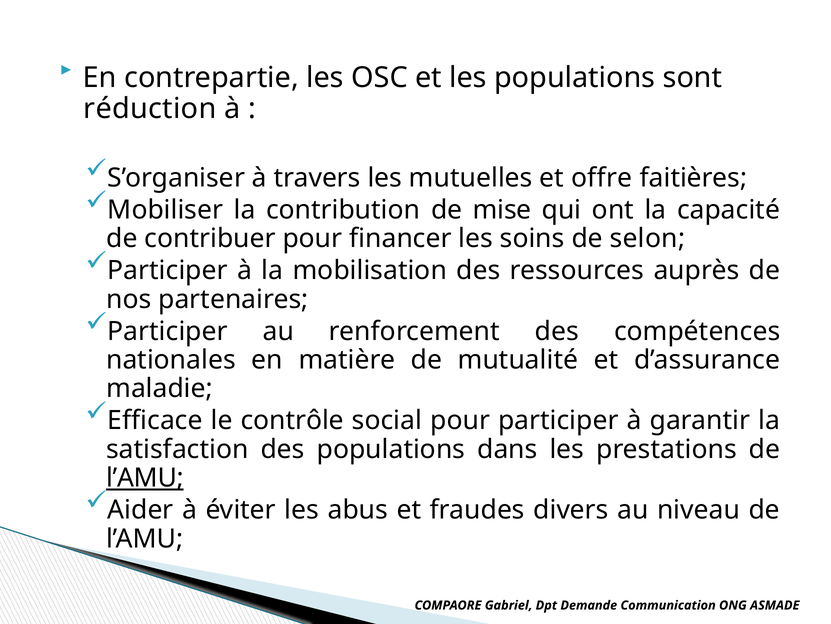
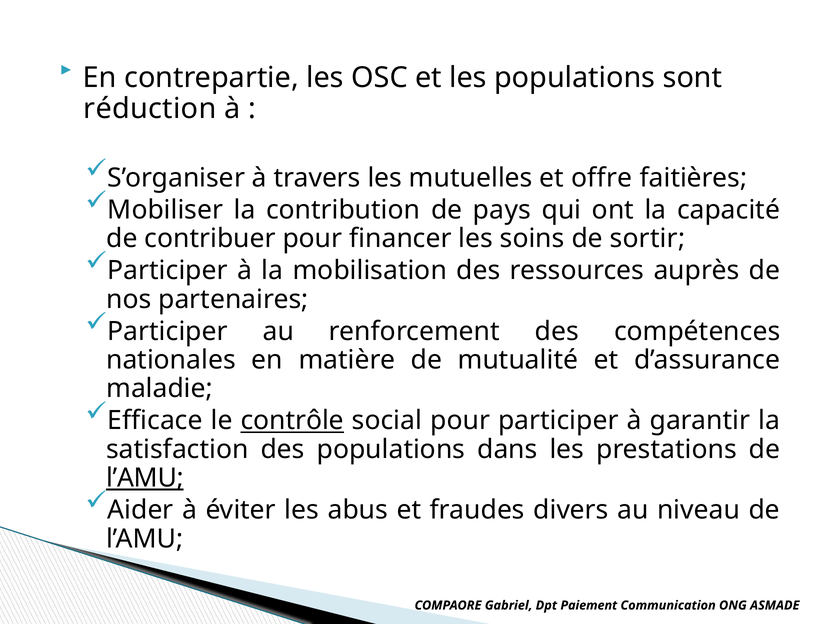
mise: mise -> pays (502, 210)
selon: selon -> sortir (647, 238)
contrôle underline: none -> present (292, 420)
Demande: Demande -> Paiement (589, 605)
